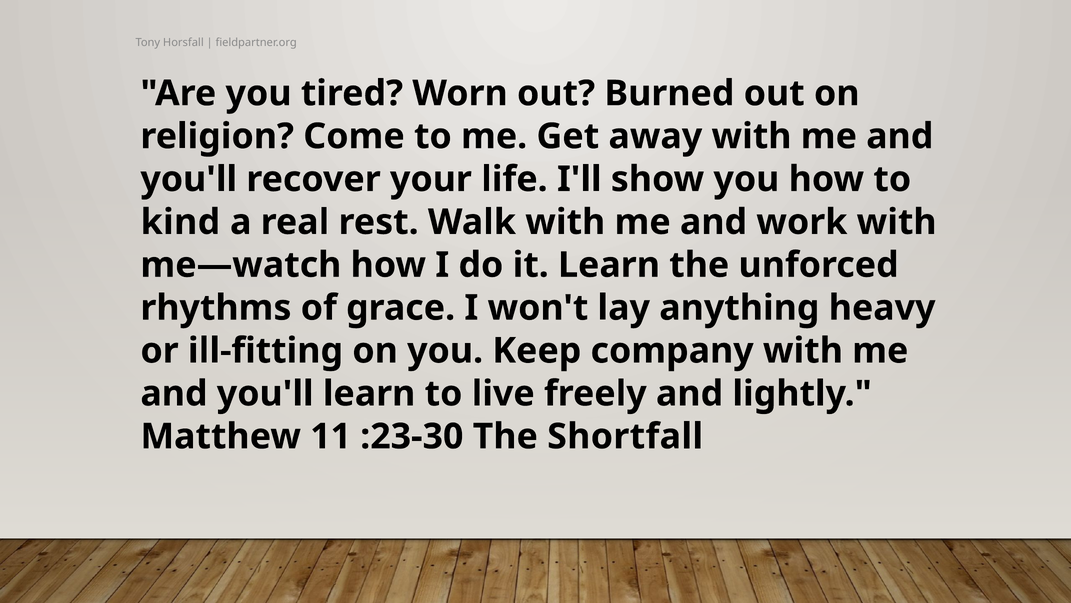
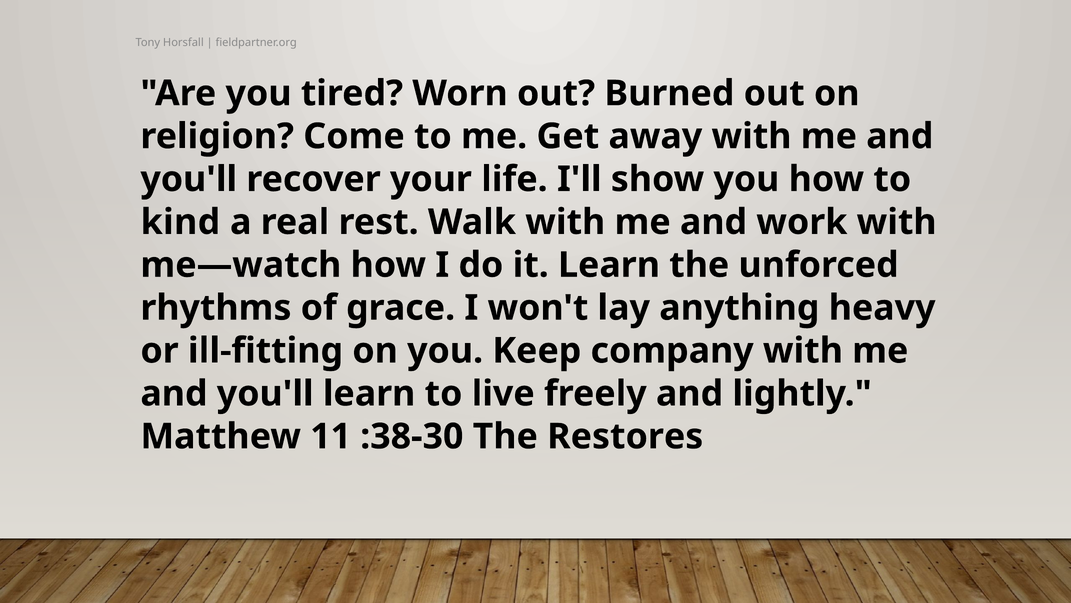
:23-30: :23-30 -> :38-30 (412, 436)
Shortfall: Shortfall -> Restores (625, 436)
